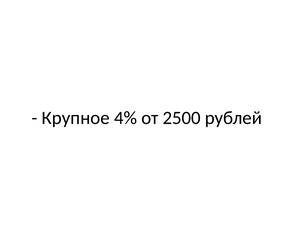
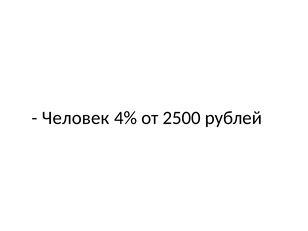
Крупное: Крупное -> Человек (76, 118)
